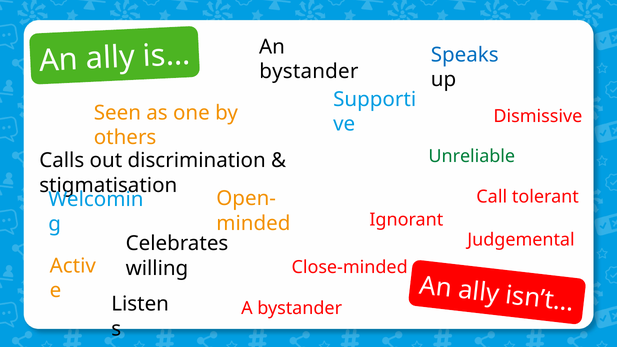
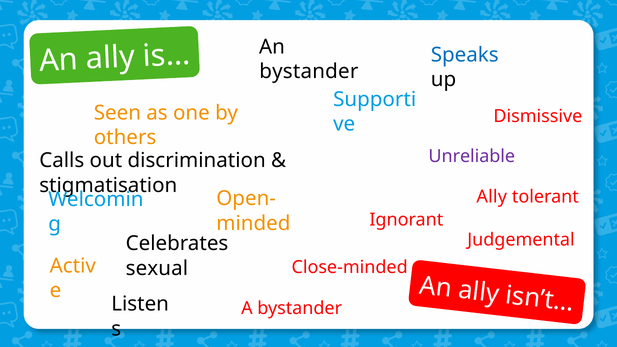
Unreliable colour: green -> purple (472, 156)
Call: Call -> Ally (492, 197)
willing: willing -> sexual (157, 268)
